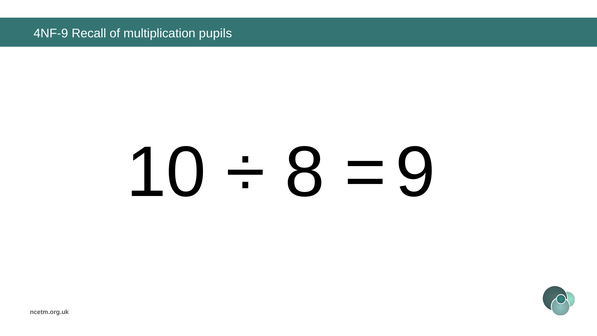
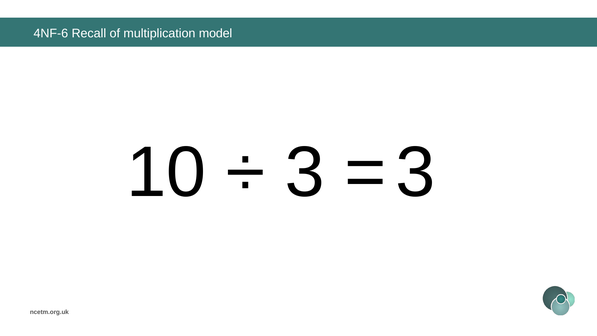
4NF-9: 4NF-9 -> 4NF-6 (51, 33)
pupils: pupils -> model (216, 33)
8: 8 -> 3 (305, 172)
9: 9 -> 3 (415, 172)
